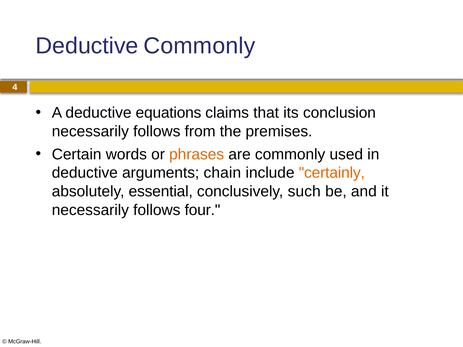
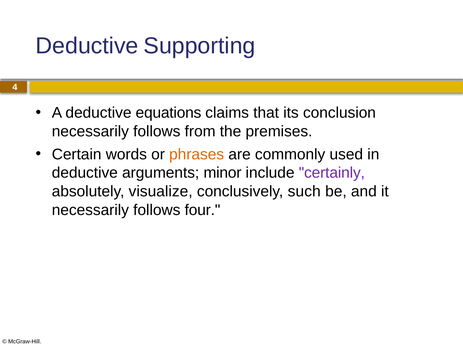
Deductive Commonly: Commonly -> Supporting (200, 46)
chain: chain -> minor (222, 173)
certainly colour: orange -> purple (332, 173)
essential: essential -> visualize (161, 192)
